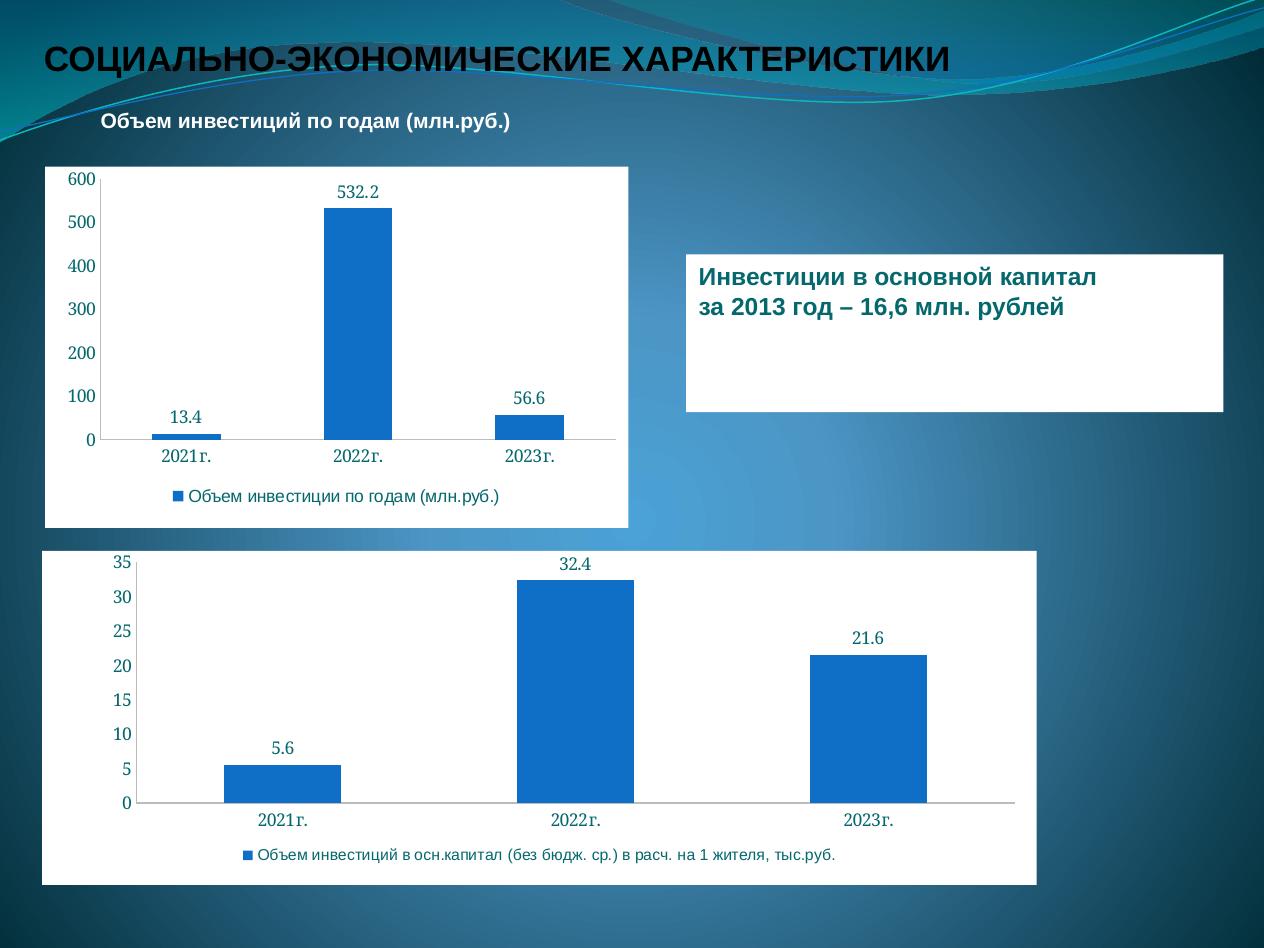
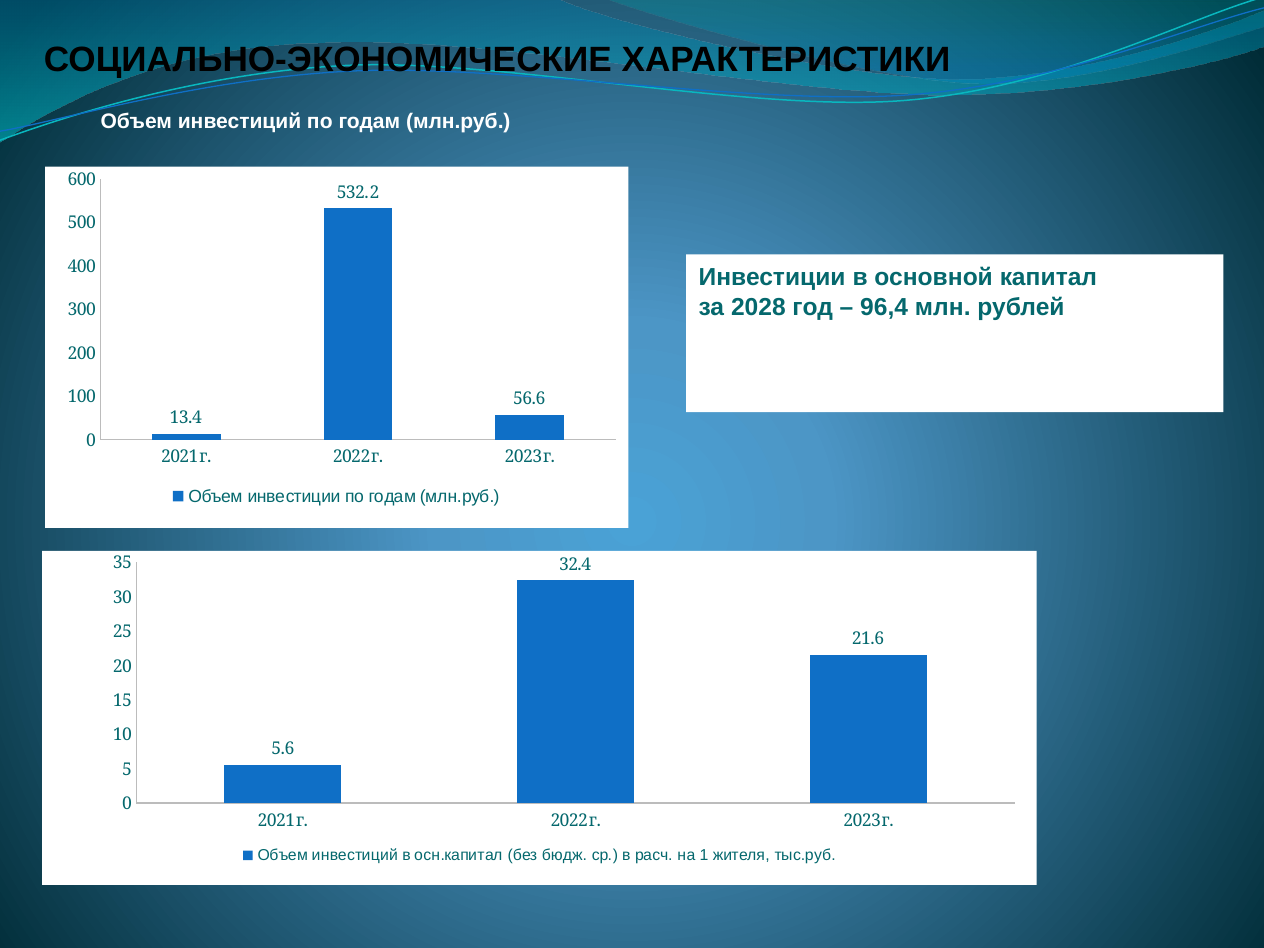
2013: 2013 -> 2028 (758, 307)
16,6: 16,6 -> 96,4 (884, 307)
